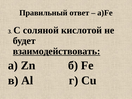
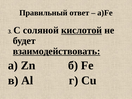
кислотой underline: none -> present (82, 30)
